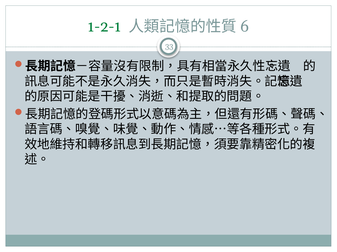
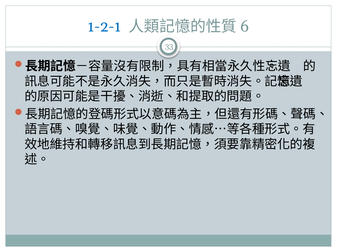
1-2-1 colour: green -> blue (104, 27)
